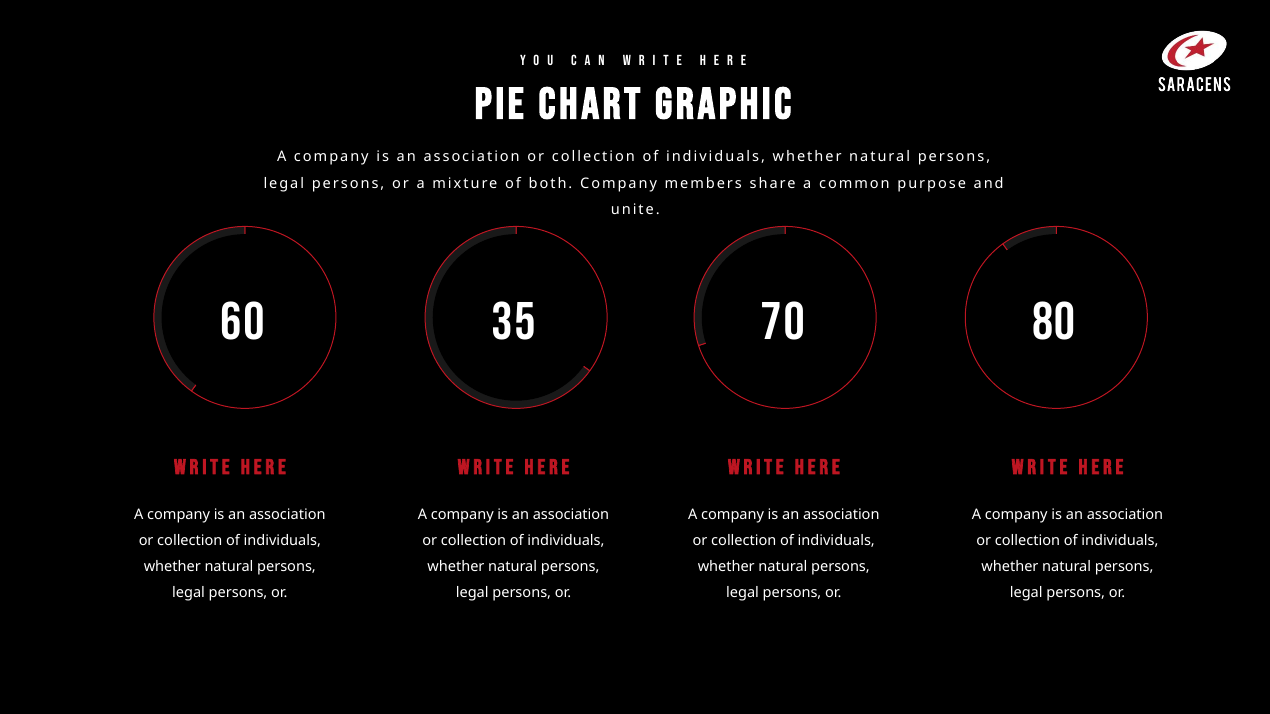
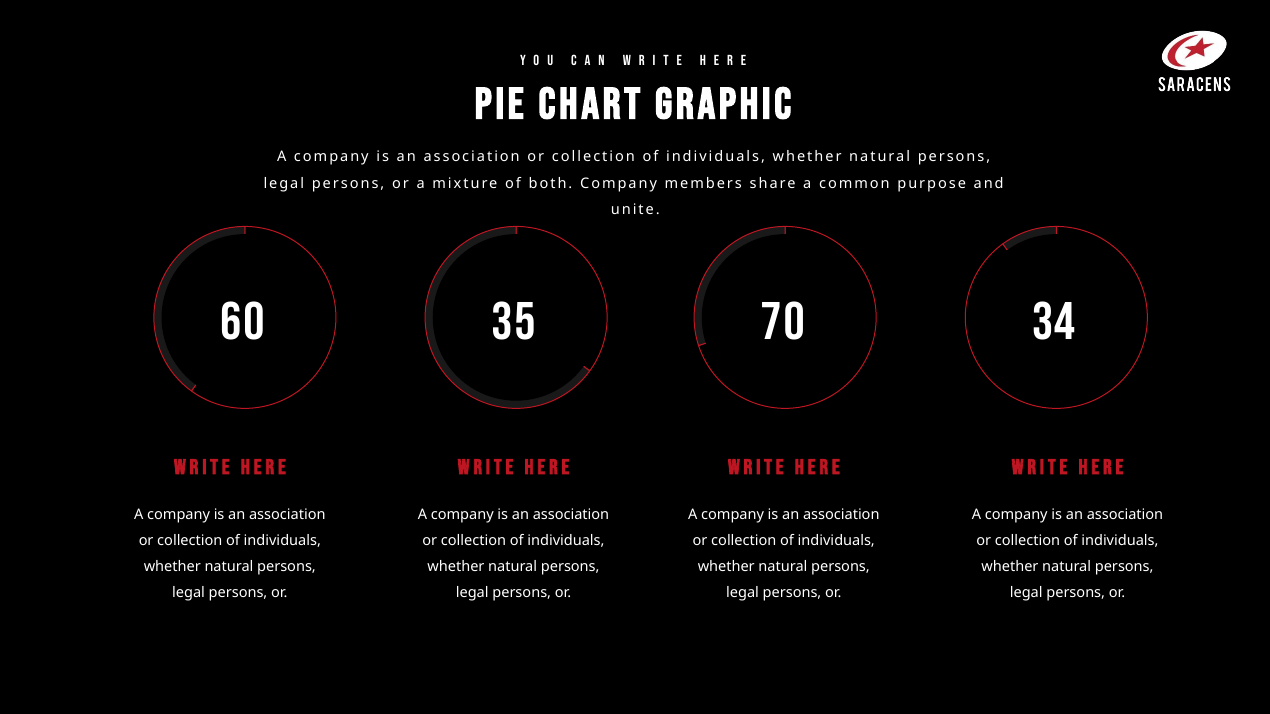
80: 80 -> 34 (1054, 322)
